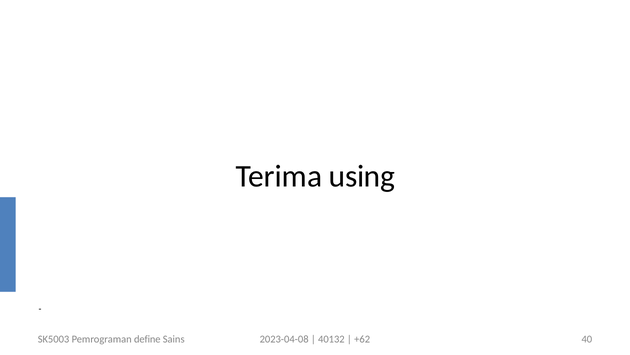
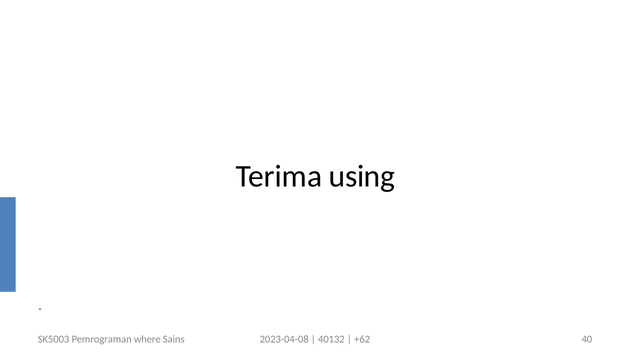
define: define -> where (147, 339)
